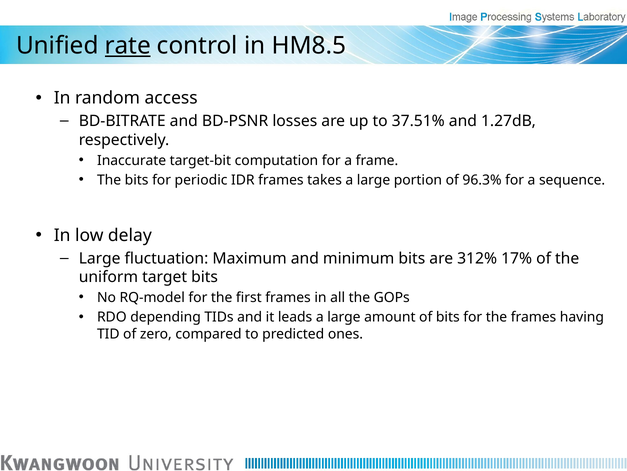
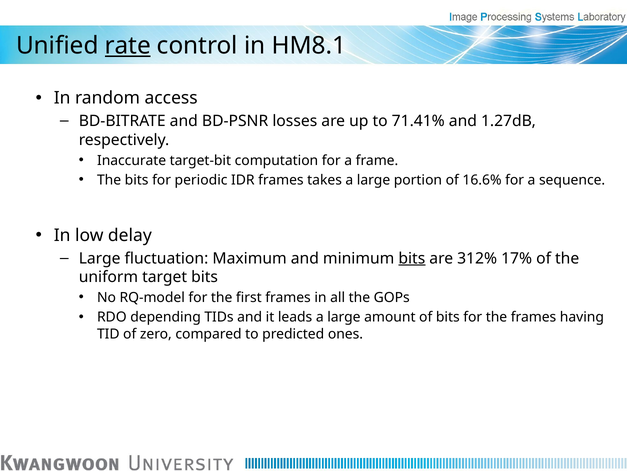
HM8.5: HM8.5 -> HM8.1 (309, 46)
37.51%: 37.51% -> 71.41% (418, 121)
96.3%: 96.3% -> 16.6% (482, 180)
bits underline: none -> present (412, 258)
